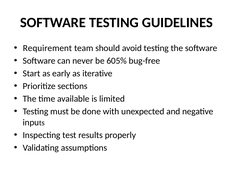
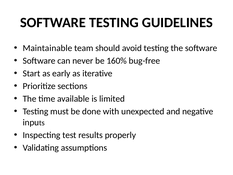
Requirement: Requirement -> Maintainable (47, 48)
605%: 605% -> 160% (117, 61)
